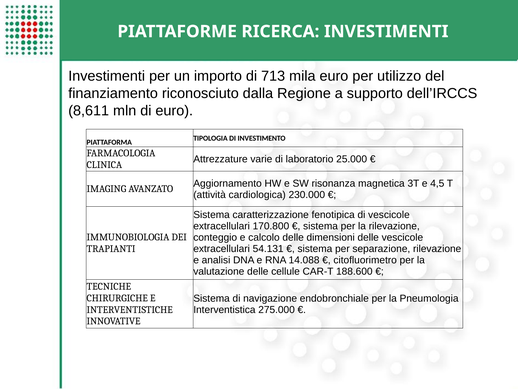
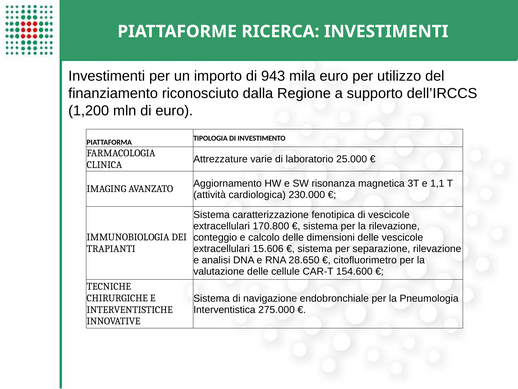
713: 713 -> 943 (273, 76)
8,611: 8,611 -> 1,200 (89, 110)
4,5: 4,5 -> 1,1 (437, 183)
54.131: 54.131 -> 15.606 (268, 249)
14.088: 14.088 -> 28.650 (304, 260)
188.600: 188.600 -> 154.600 (354, 271)
